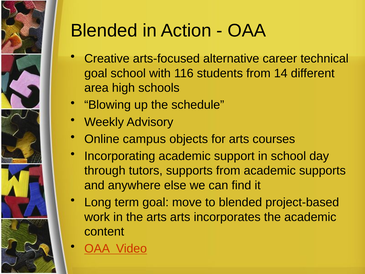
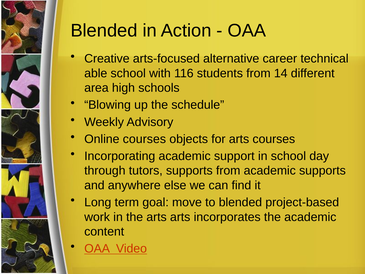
goal: goal -> able (96, 73)
Online campus: campus -> courses (144, 139)
